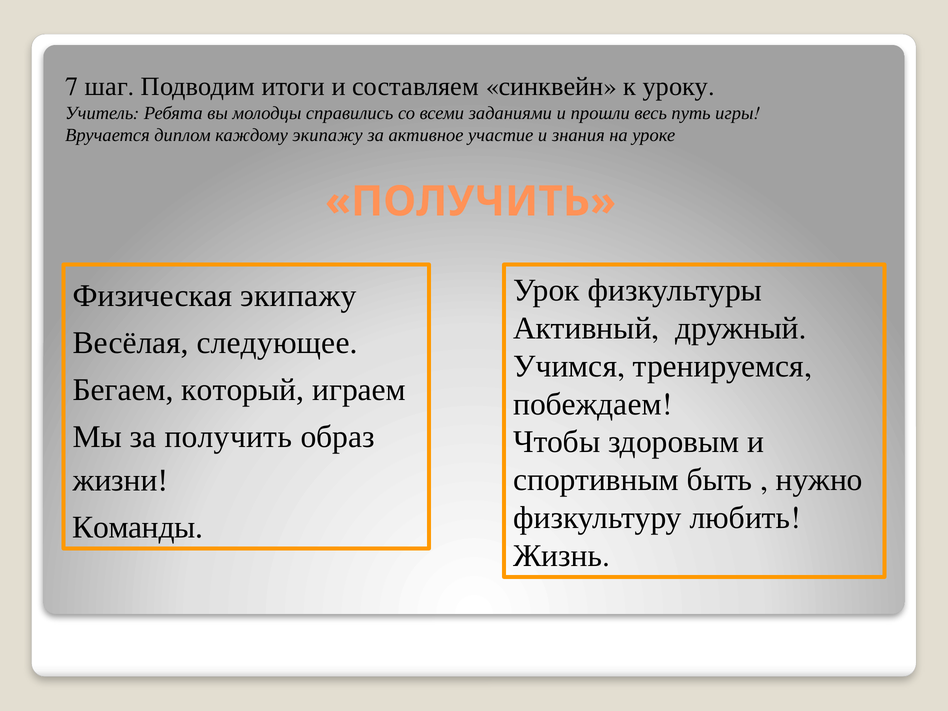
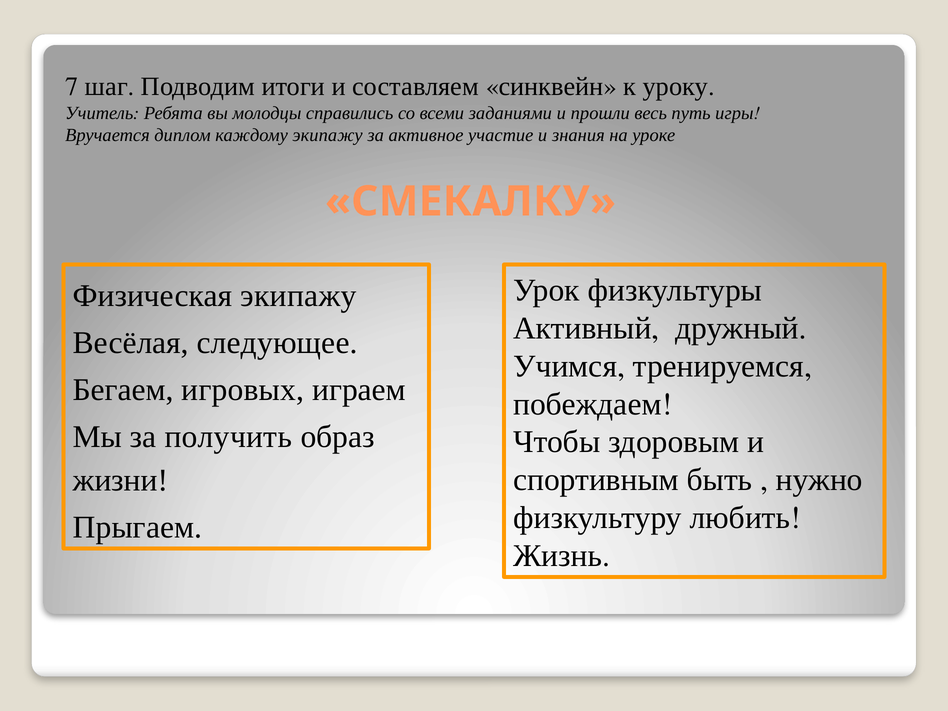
ПОЛУЧИТЬ: ПОЛУЧИТЬ -> СМЕКАЛКУ (470, 202)
который: который -> игровых (243, 390)
Команды: Команды -> Прыгаем (138, 527)
